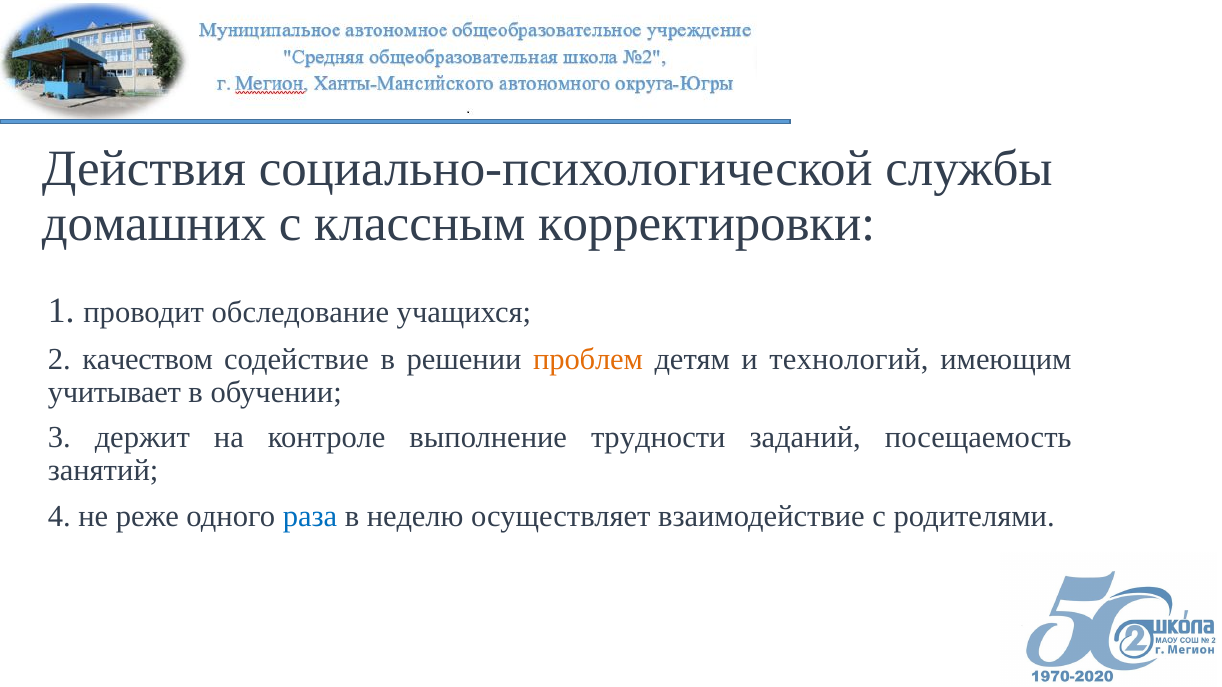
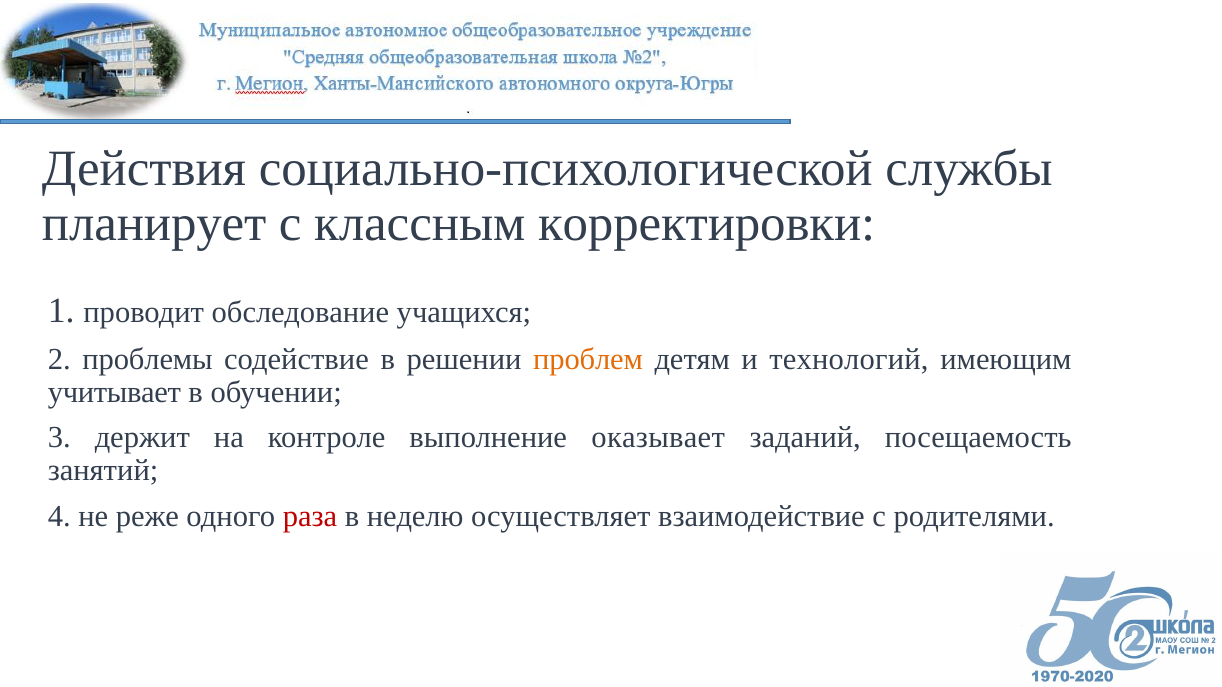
домашних: домашних -> планирует (154, 224)
качеством: качеством -> проблемы (148, 359)
трудности: трудности -> оказывает (658, 438)
раза colour: blue -> red (310, 517)
